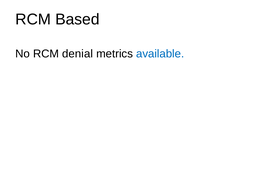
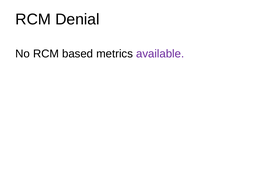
Based: Based -> Denial (77, 19)
denial: denial -> based (78, 54)
available colour: blue -> purple (160, 54)
